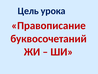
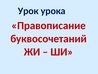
Цель: Цель -> Урок (28, 11)
